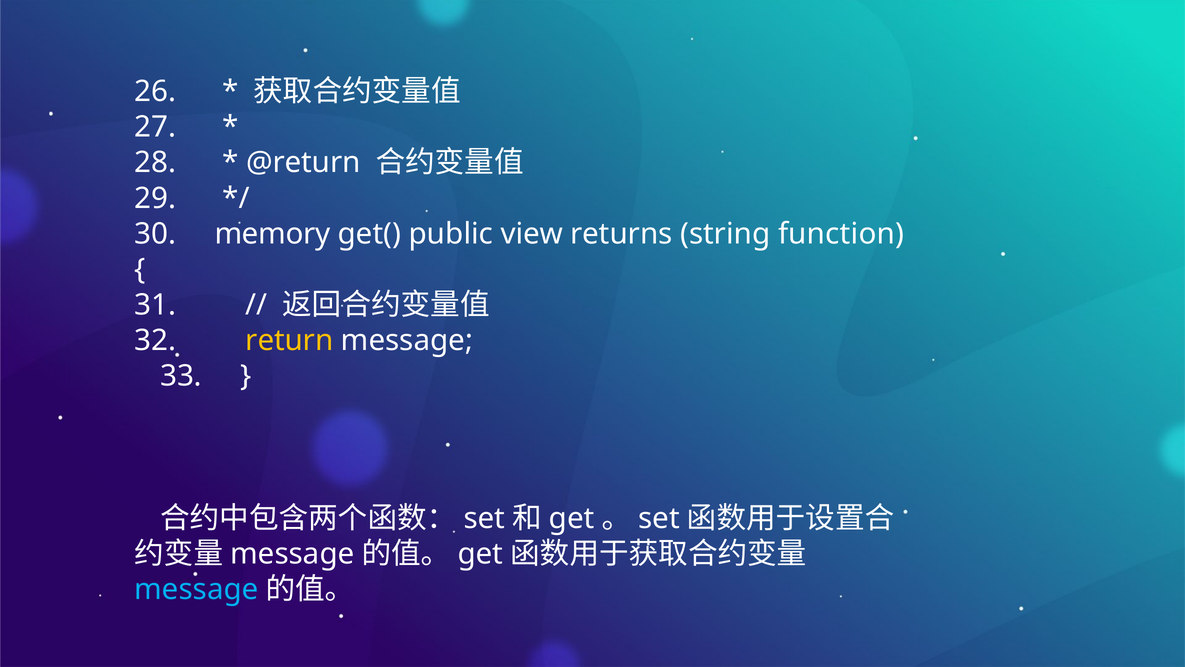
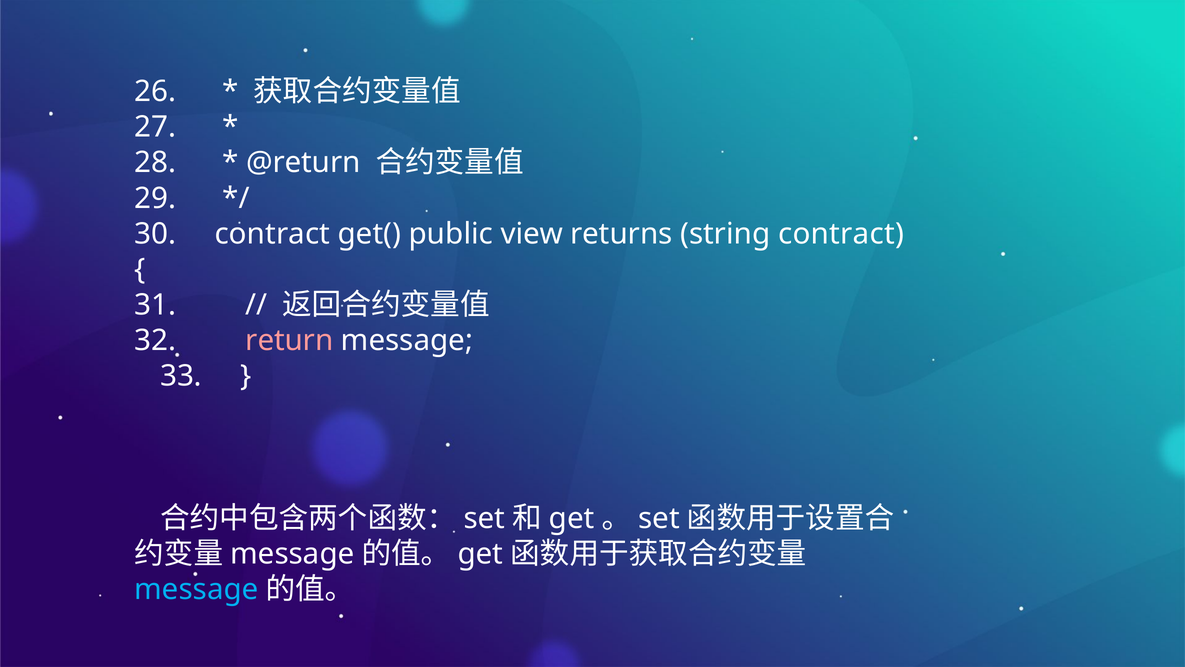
30 memory: memory -> contract (272, 234)
string function: function -> contract (841, 234)
return colour: yellow -> pink (289, 340)
